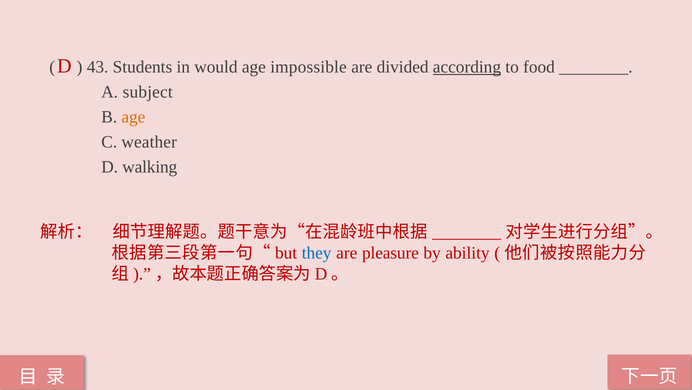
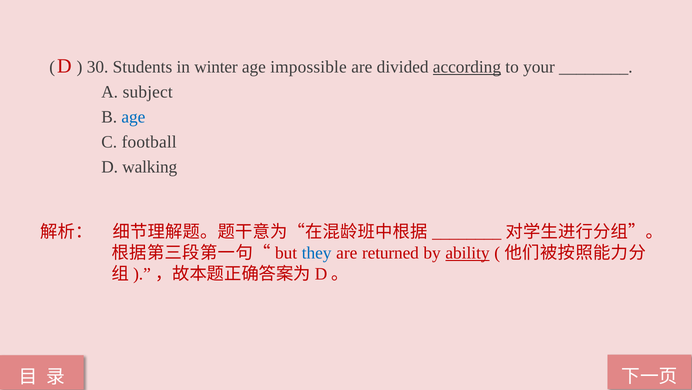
43: 43 -> 30 (98, 67)
would: would -> winter (216, 67)
food: food -> your (539, 67)
age colour: orange -> blue (133, 117)
weather: weather -> football (149, 142)
pleasure: pleasure -> returned (390, 253)
ability underline: none -> present (468, 253)
